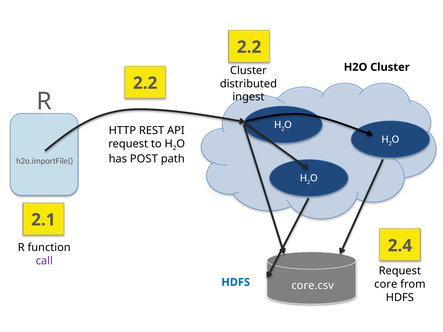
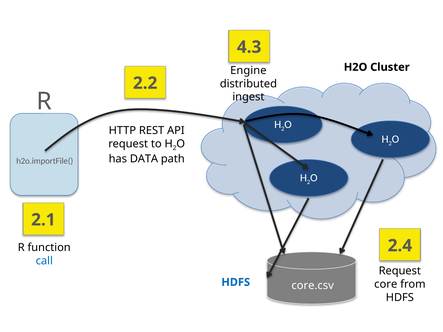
2.2: 2.2 -> 4.3 (249, 47)
Cluster: Cluster -> Engine (248, 70)
POST: POST -> DATA (144, 159)
call colour: purple -> blue (44, 261)
